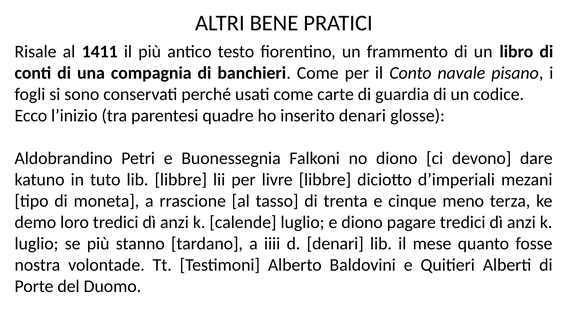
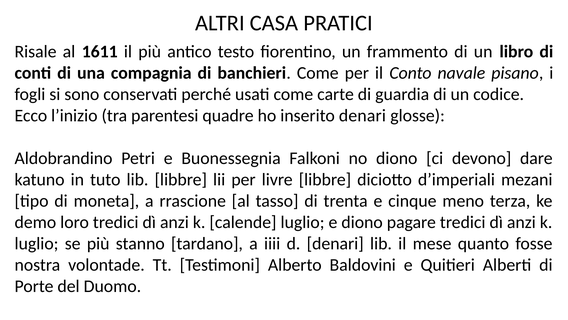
BENE: BENE -> CASA (274, 23)
1411: 1411 -> 1611 (100, 52)
